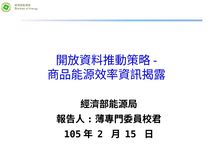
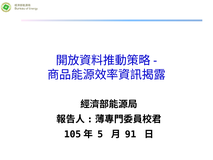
2: 2 -> 5 (100, 134)
15: 15 -> 91 (131, 134)
